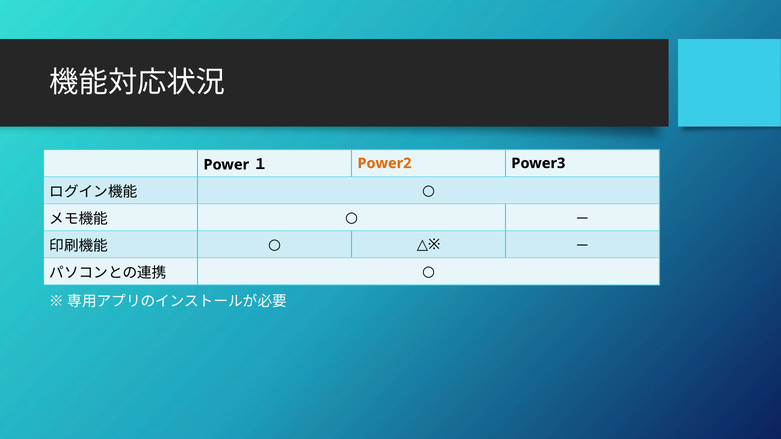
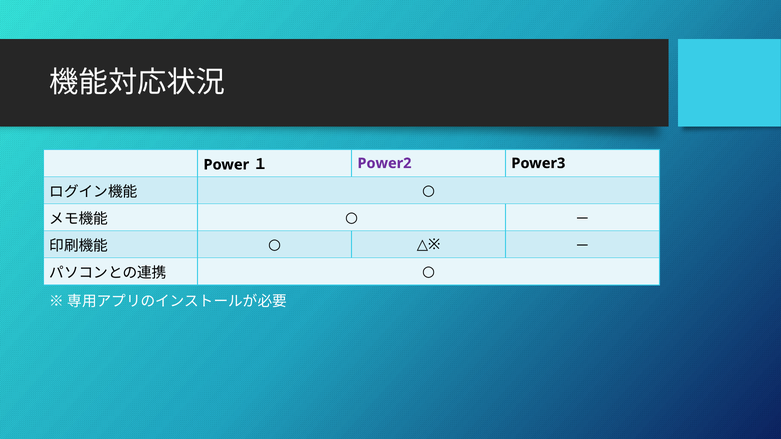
Power2 colour: orange -> purple (384, 163)
